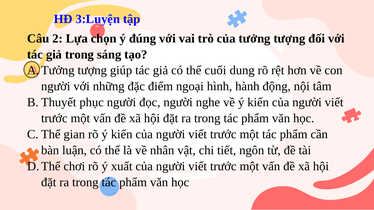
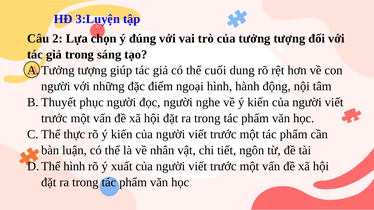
gian: gian -> thực (74, 135)
chơi: chơi -> hình (74, 167)
